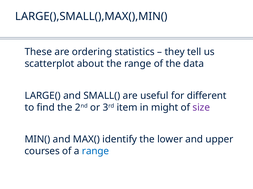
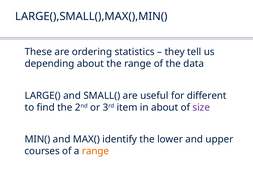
scatterplot: scatterplot -> depending (50, 64)
in might: might -> about (165, 108)
range colour: blue -> orange (96, 152)
